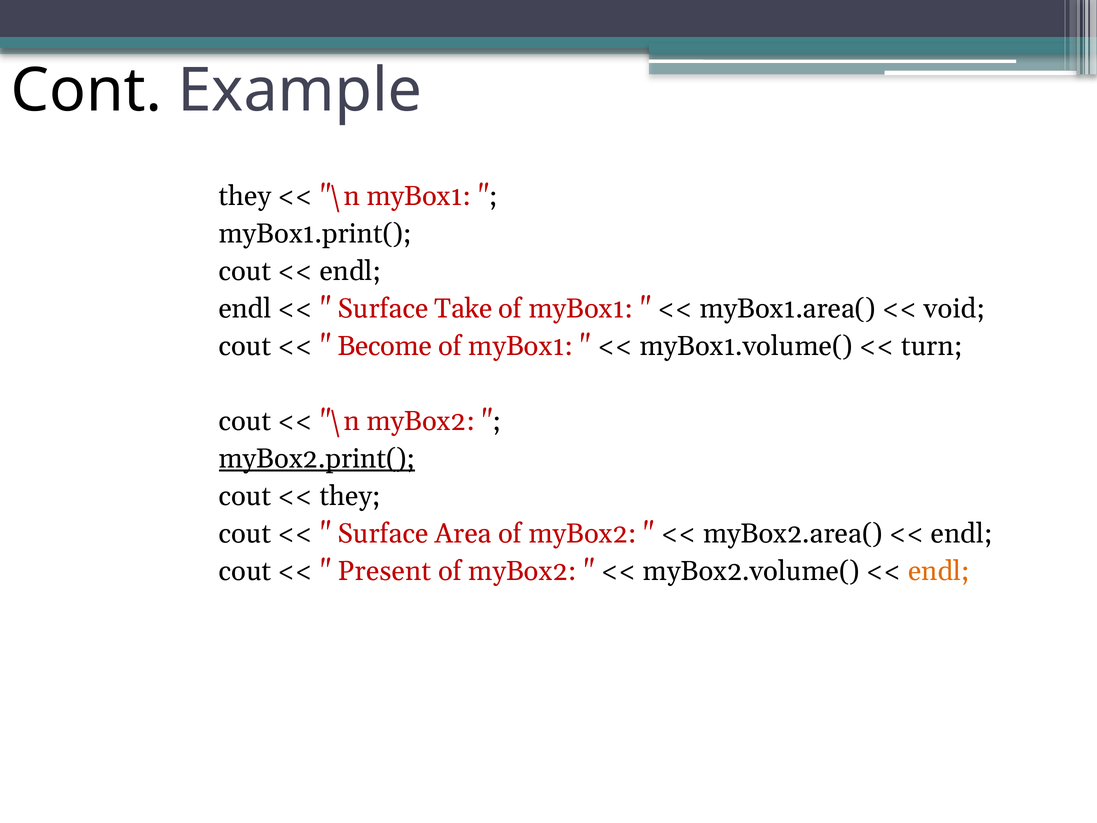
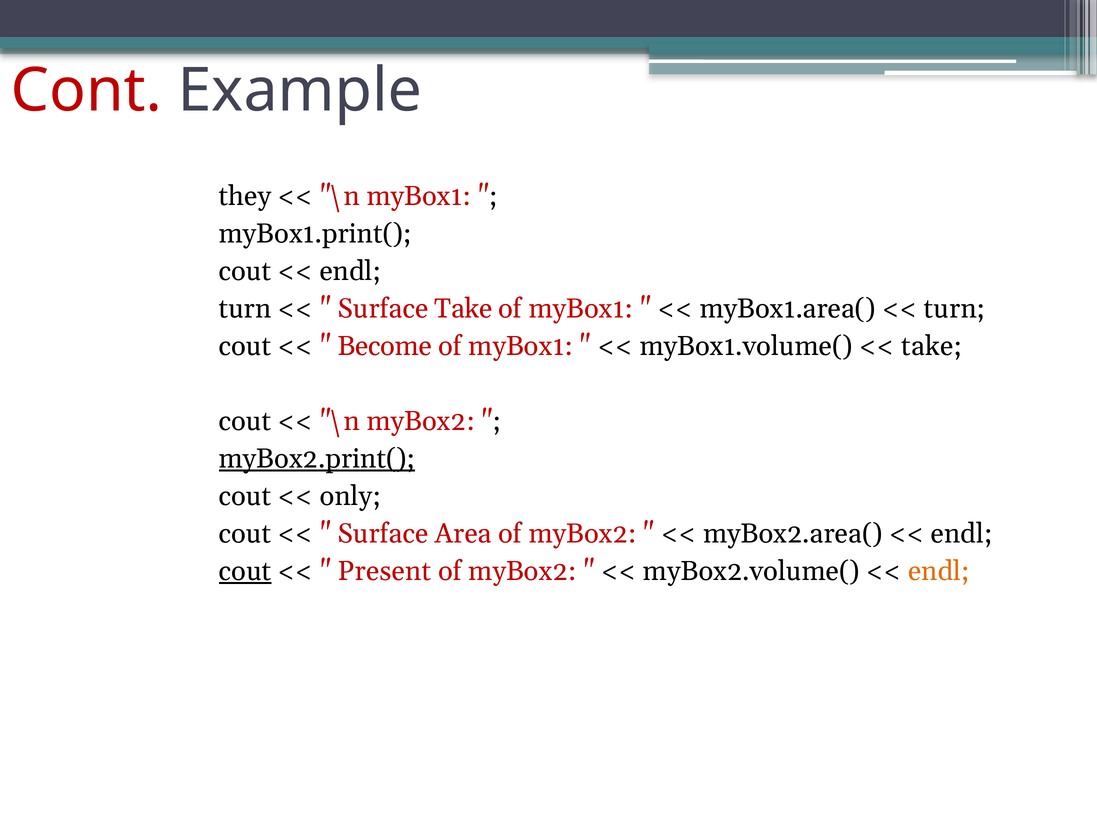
Cont colour: black -> red (86, 91)
endl: endl -> turn (245, 309)
void: void -> turn (955, 309)
turn: turn -> take (932, 346)
they: they -> only (350, 496)
cout underline: none -> present (245, 571)
